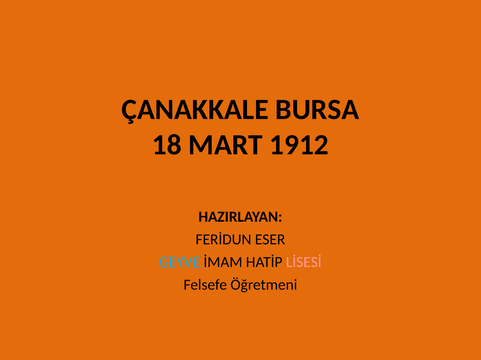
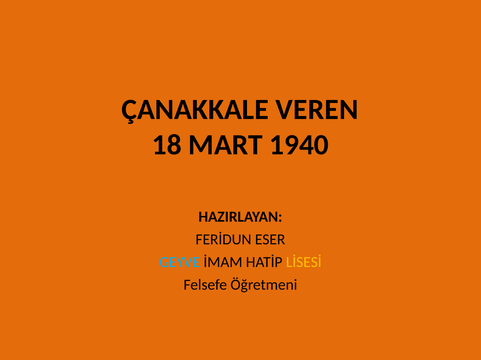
BURSA: BURSA -> VEREN (317, 110)
1912: 1912 -> 1940 (299, 145)
LİSESİ colour: pink -> yellow (304, 263)
